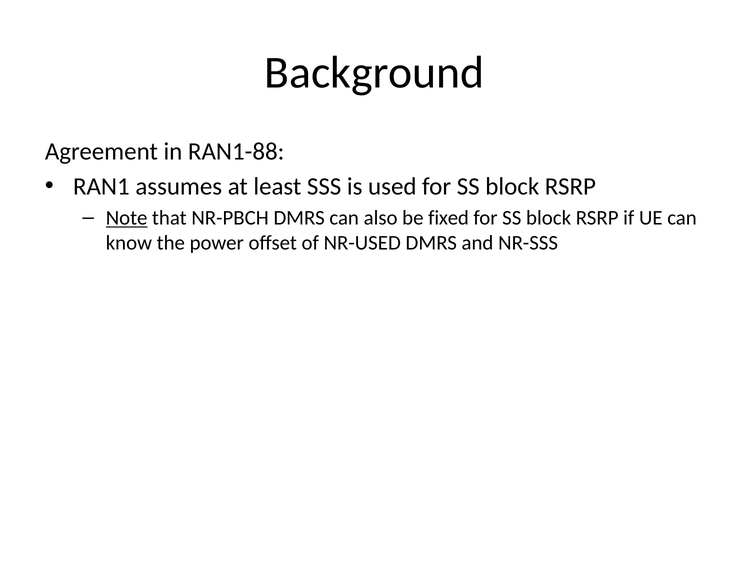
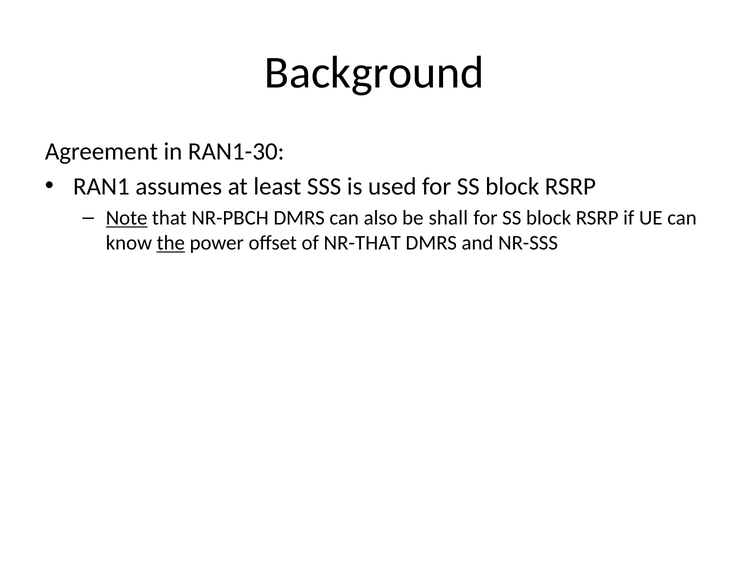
RAN1-88: RAN1-88 -> RAN1-30 (236, 152)
fixed: fixed -> shall (448, 218)
the underline: none -> present (171, 243)
NR-USED: NR-USED -> NR-THAT (362, 243)
